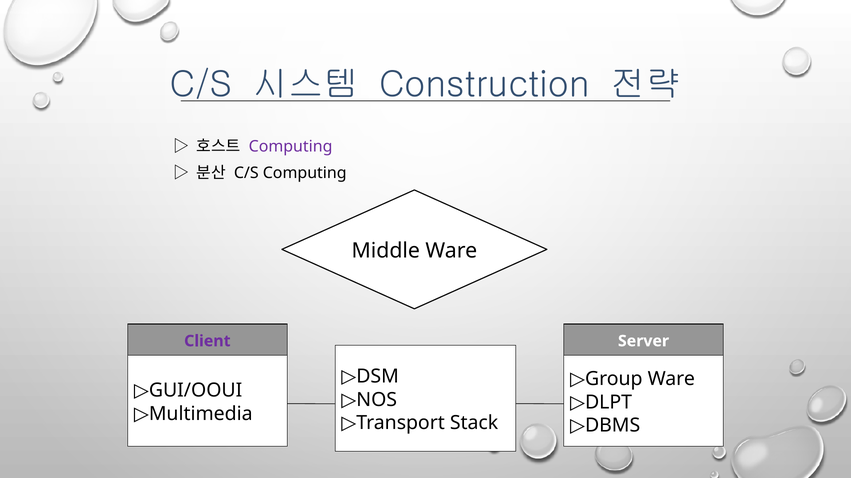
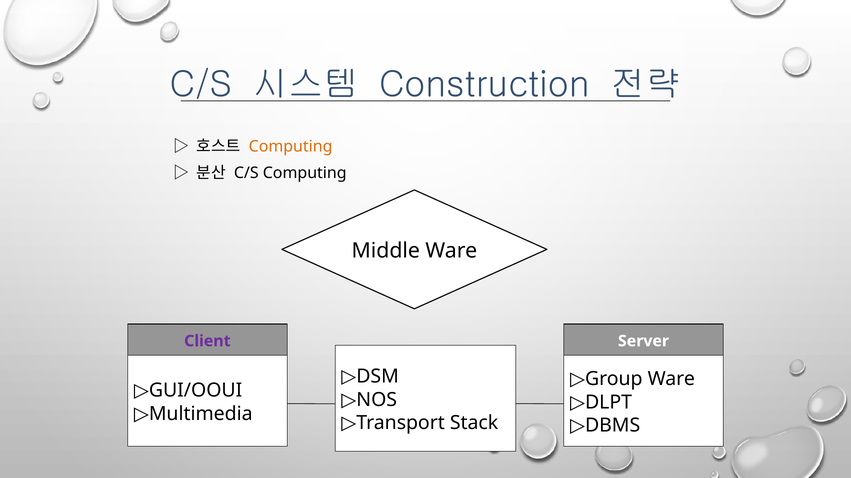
Computing colour: purple -> orange (291, 147)
